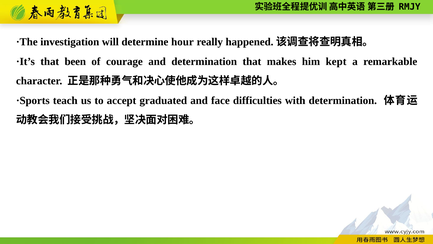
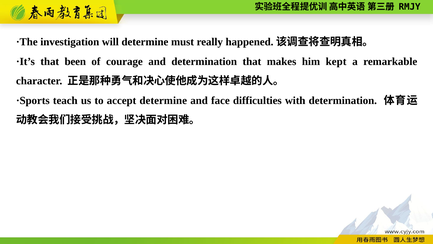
hour: hour -> must (183, 42)
accept graduated: graduated -> determine (163, 100)
